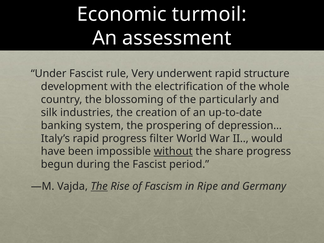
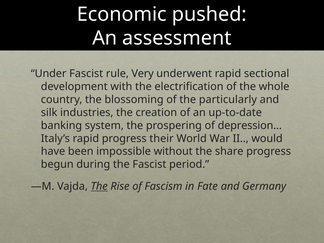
turmoil: turmoil -> pushed (209, 14)
structure: structure -> sectional (267, 74)
filter: filter -> their (162, 138)
without underline: present -> none (173, 151)
Ripe: Ripe -> Fate (207, 186)
